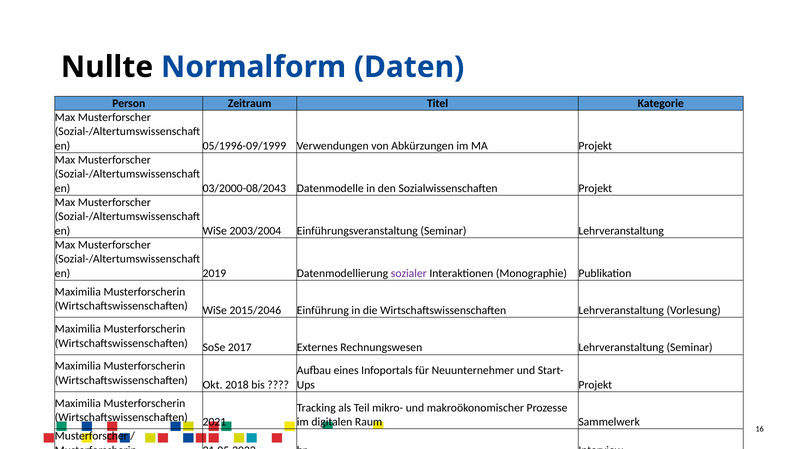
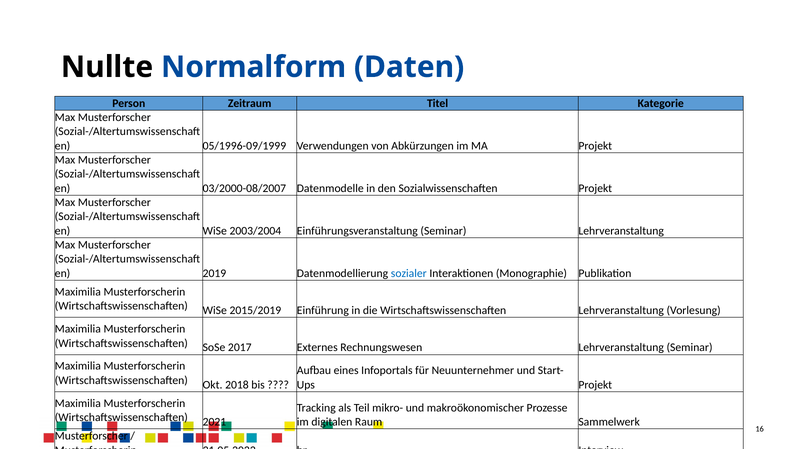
03/2000-08/2043: 03/2000-08/2043 -> 03/2000-08/2007 (244, 188)
sozialer colour: purple -> blue (409, 273)
2015/2046: 2015/2046 -> 2015/2019 (255, 310)
